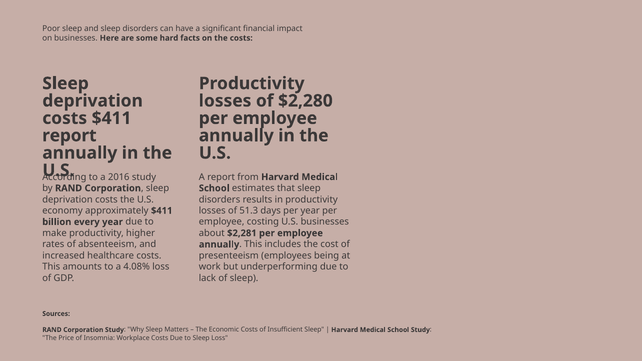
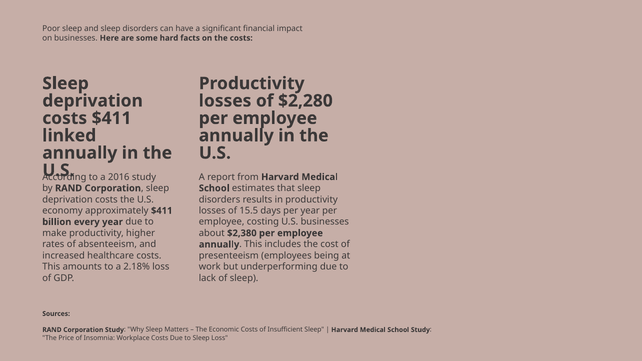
report: report -> linked (69, 136)
51.3: 51.3 -> 15.5 (249, 211)
$2,281: $2,281 -> $2,380 (242, 233)
4.08%: 4.08% -> 2.18% (137, 267)
